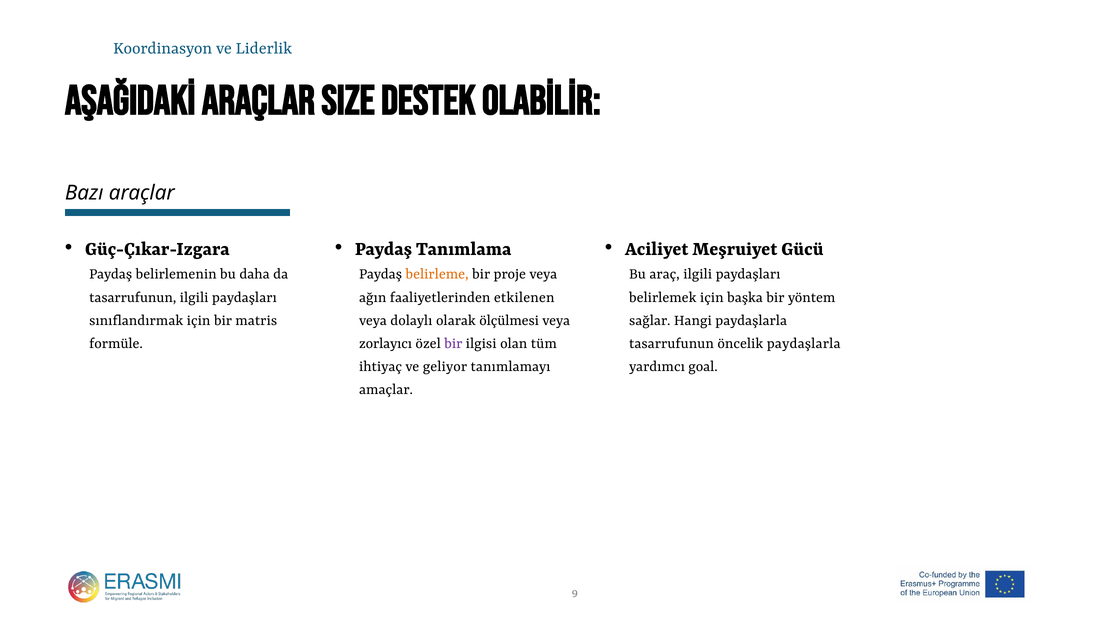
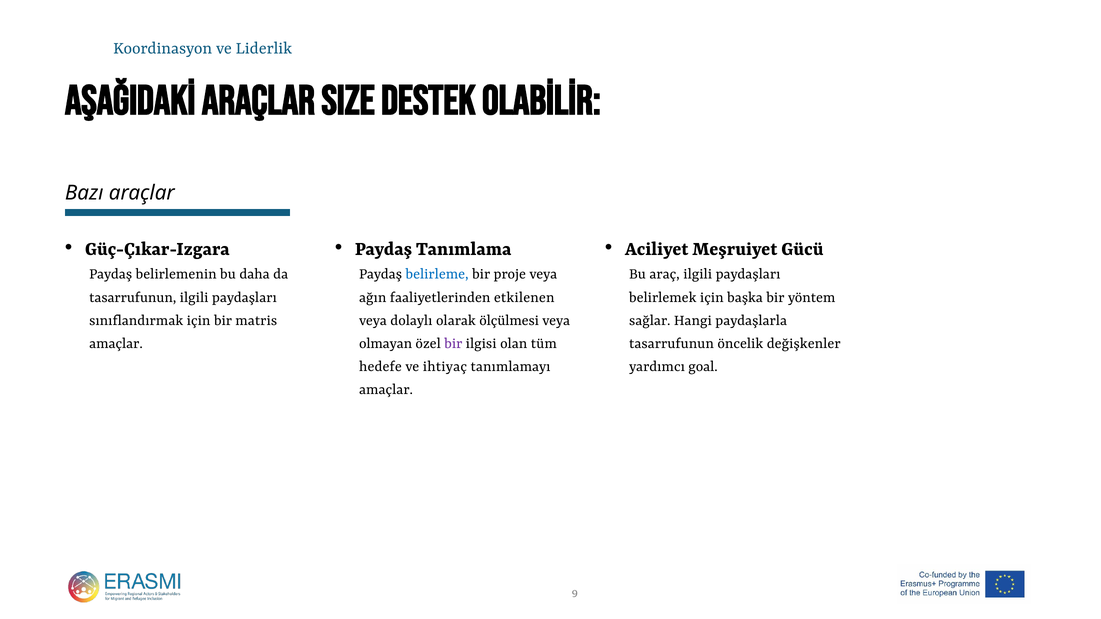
belirleme colour: orange -> blue (437, 274)
formüle: formüle -> amaçlar (116, 343)
zorlayıcı: zorlayıcı -> olmayan (386, 343)
öncelik paydaşlarla: paydaşlarla -> değişkenler (804, 343)
ihtiyaç: ihtiyaç -> hedefe (380, 366)
geliyor: geliyor -> ihtiyaç (445, 366)
